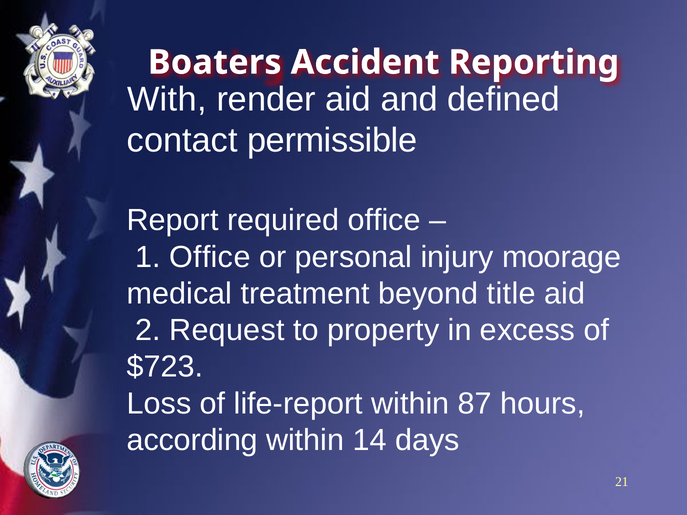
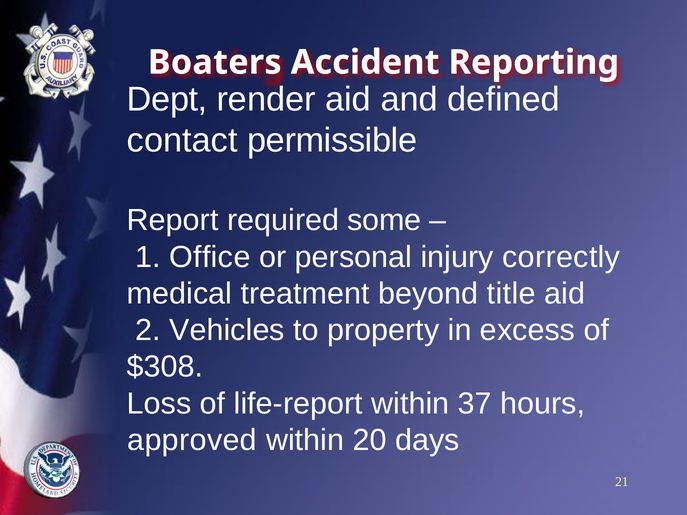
With: With -> Dept (167, 99)
required office: office -> some (384, 220)
moorage: moorage -> correctly (561, 257)
Request: Request -> Vehicles (227, 330)
$723: $723 -> $308 (165, 367)
87: 87 -> 37 (475, 404)
according: according -> approved (192, 440)
14: 14 -> 20 (370, 440)
